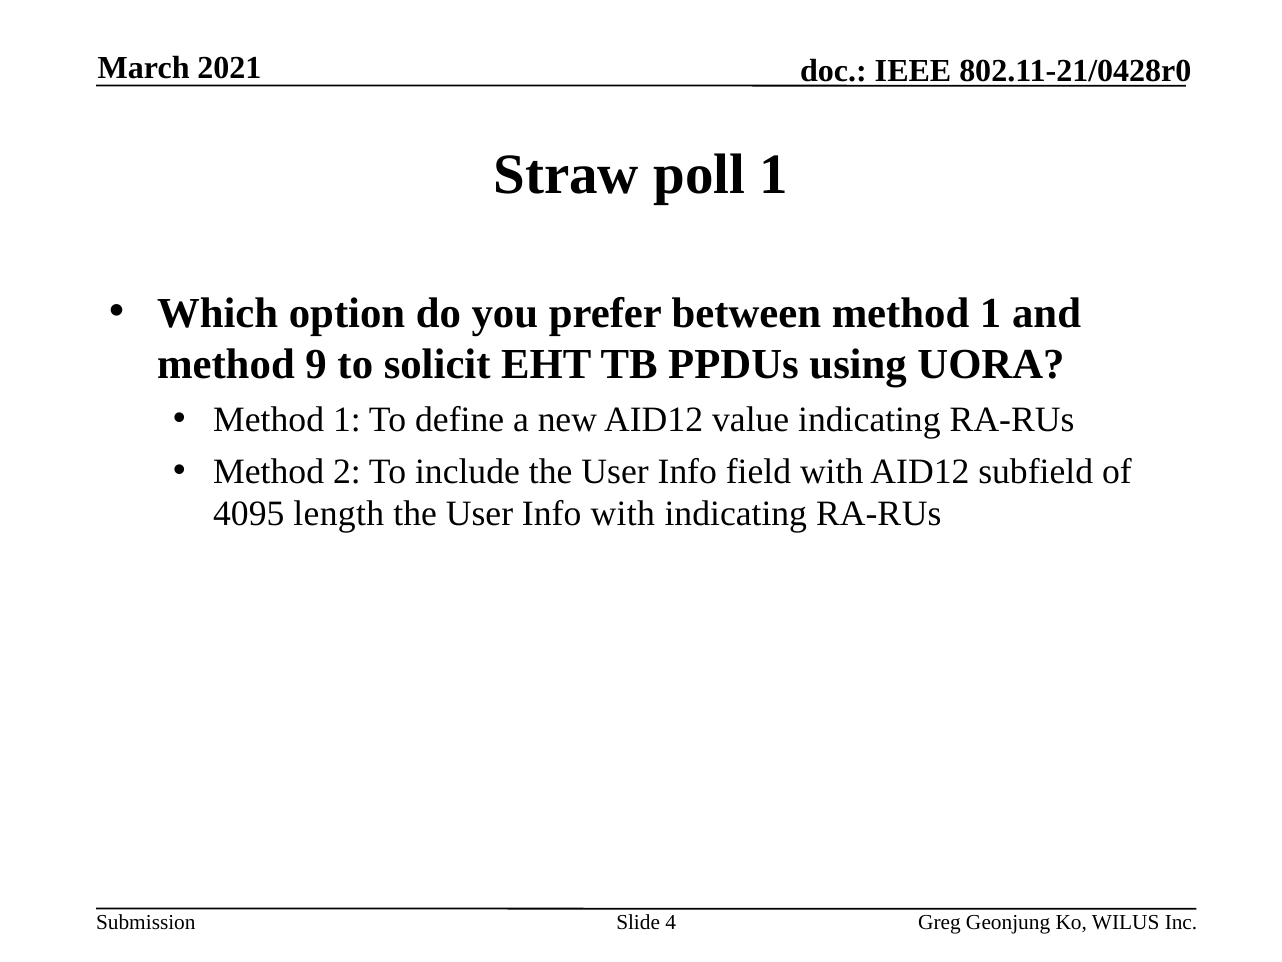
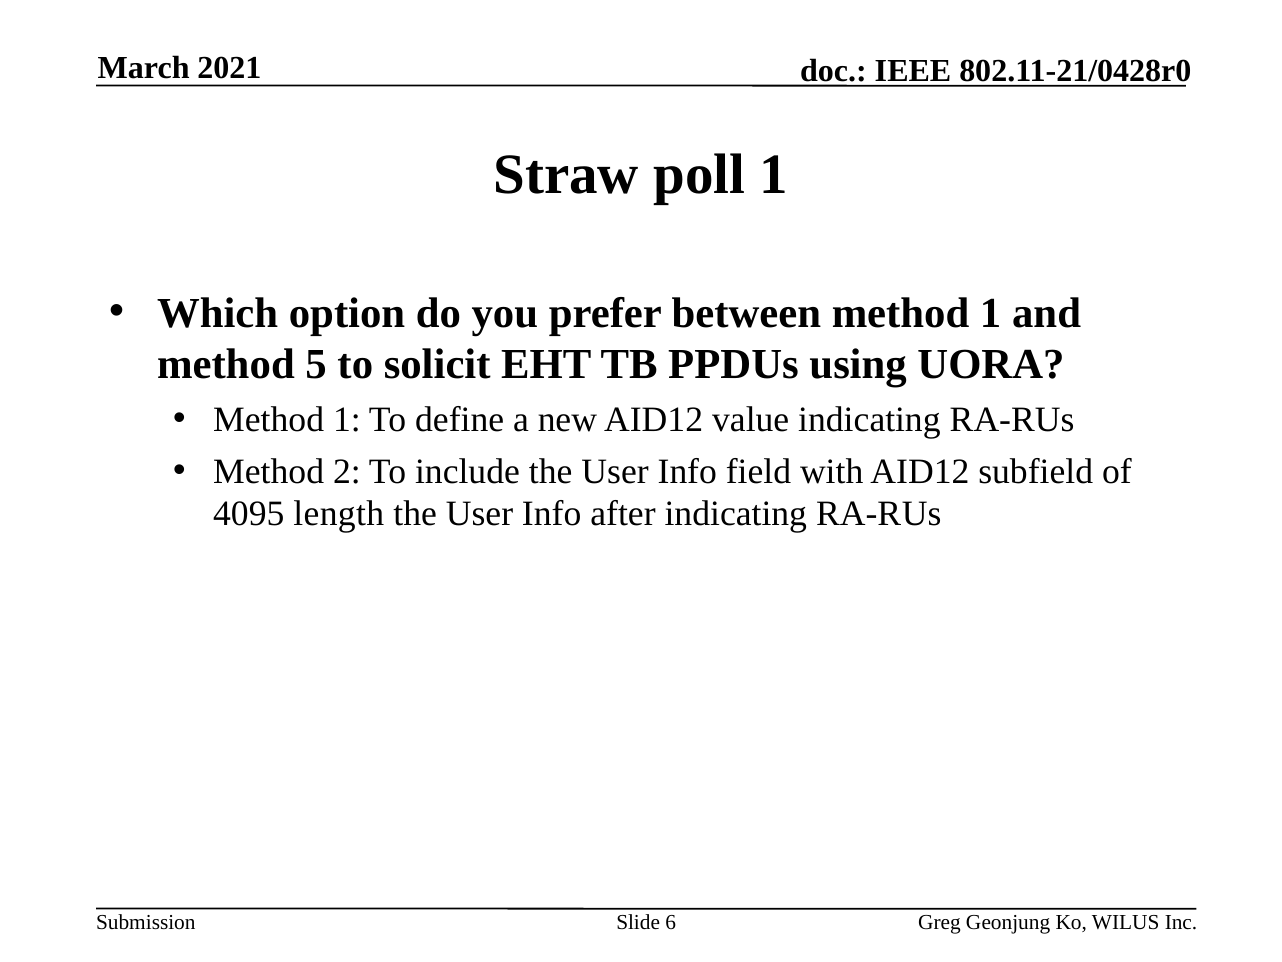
9: 9 -> 5 (316, 364)
Info with: with -> after (623, 514)
4: 4 -> 6 (671, 922)
